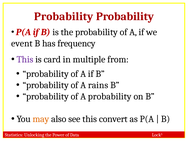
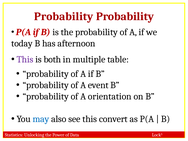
event: event -> today (22, 43)
frequency: frequency -> afternoon (76, 43)
card: card -> both (52, 59)
from: from -> table (118, 59)
rains: rains -> event (98, 85)
A probability: probability -> orientation (110, 96)
may colour: orange -> blue (41, 119)
